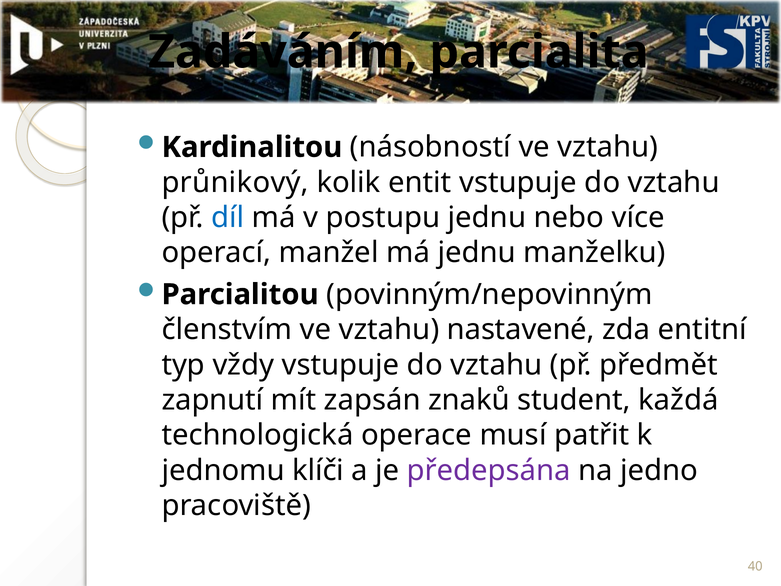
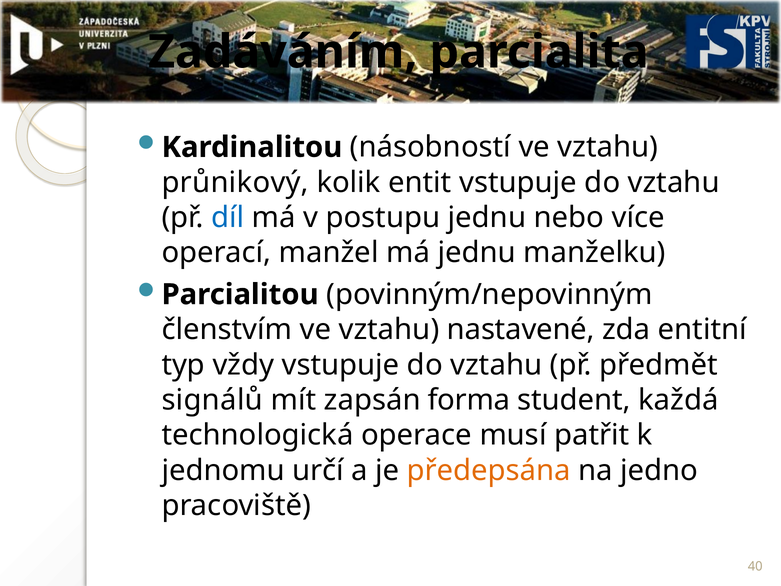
zapnutí: zapnutí -> signálů (212, 400)
znaků: znaků -> forma (469, 400)
klíči: klíči -> určí (318, 470)
předepsána colour: purple -> orange (489, 470)
